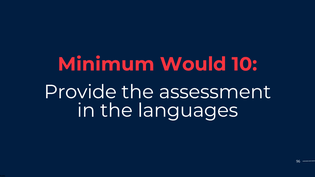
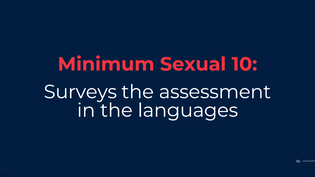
Would: Would -> Sexual (193, 64)
Provide: Provide -> Surveys (80, 92)
